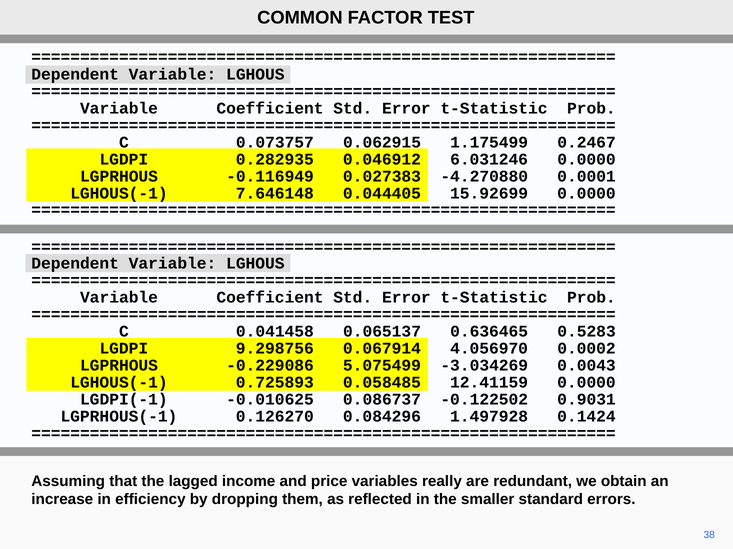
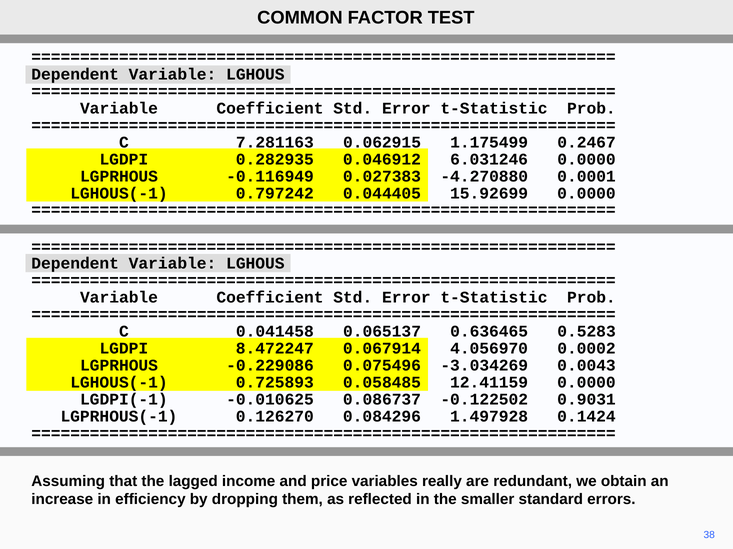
0.073757: 0.073757 -> 7.281163 (275, 142)
7.646148: 7.646148 -> 0.797242 (275, 193)
9.298756: 9.298756 -> 8.472247 (275, 349)
5.075499: 5.075499 -> 0.075496 (382, 366)
